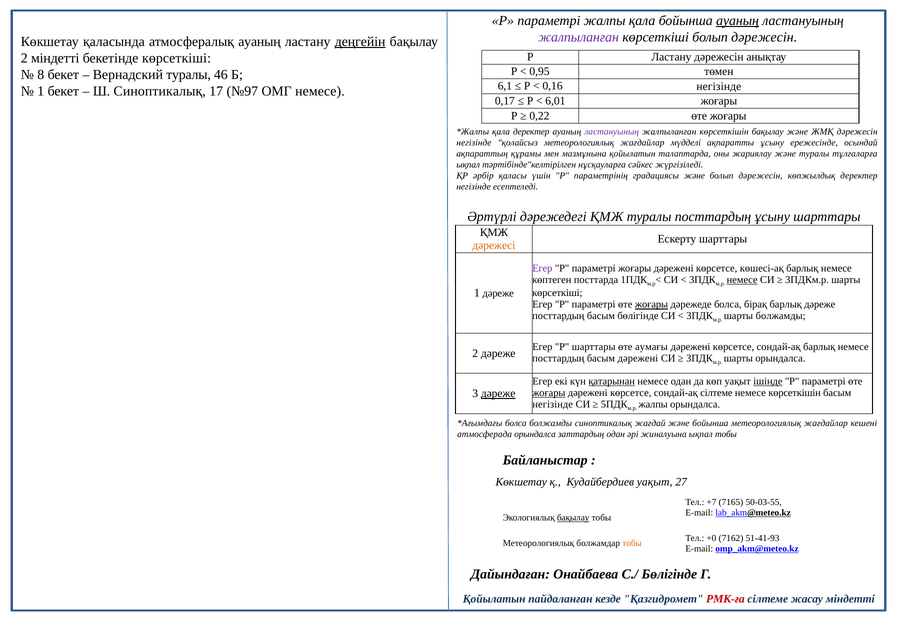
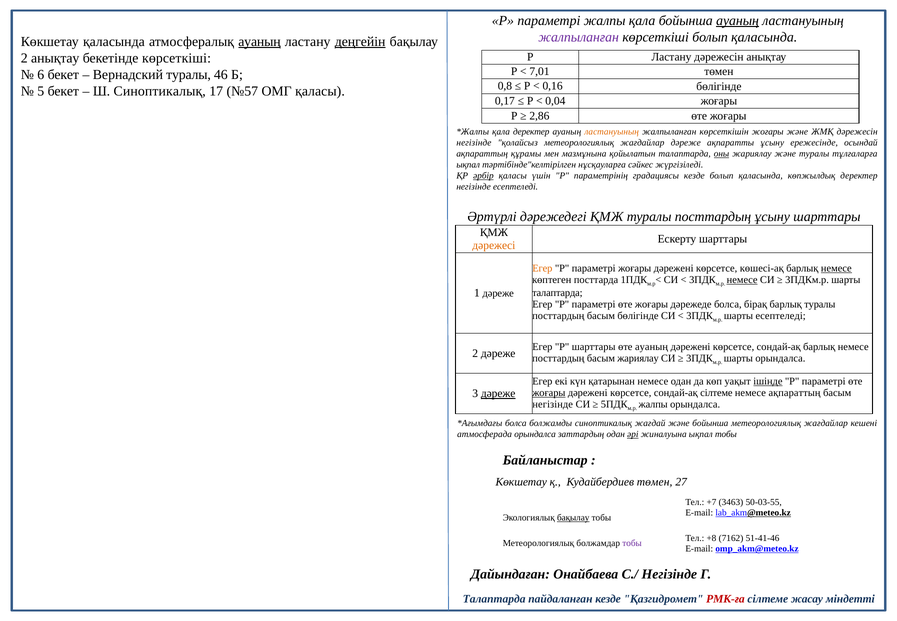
көрсеткіші болып дәрежесін: дәрежесін -> қаласында (764, 37)
ауаның underline: none -> present (259, 41)
2 міндетті: міндетті -> анықтау (55, 58)
0,95: 0,95 -> 7,01 (540, 71)
8: 8 -> 6 (41, 75)
6,1: 6,1 -> 0,8 (505, 86)
0,16 негізінде: негізінде -> бөлігінде (719, 86)
1: 1 -> 5 (41, 91)
№97: №97 -> №57 (242, 91)
ОМГ немесе: немесе -> қаласы (320, 91)
6,01: 6,01 -> 0,04 (555, 101)
0,22: 0,22 -> 2,86 (539, 116)
ластануының colour: purple -> orange (612, 132)
көрсеткішін бақылау: бақылау -> жоғары (768, 132)
жағдайлар мүдделі: мүдделі -> дәреже (686, 143)
оны underline: none -> present (721, 154)
әрбір underline: none -> present (483, 176)
градациясы және: және -> кезде (694, 176)
дәрежесін: дәрежесін -> қаласында (761, 176)
Егер colour: purple -> orange (542, 268)
немесе underline: none -> present (836, 268)
көрсеткіші: көрсеткіші -> талаптарда (557, 293)
жоғары underline: present -> none (652, 305)
барлық дәреже: дәреже -> туралы (820, 305)
шарты болжамды: болжамды -> есептеледі (781, 316)
өте аумағы: аумағы -> ауаның (651, 347)
басым дәрежені: дәрежені -> жариялау (638, 358)
қатарынан underline: present -> none (612, 381)
немесе көрсеткішін: көрсеткішін -> ақпараттың (795, 393)
әрі underline: none -> present (633, 434)
Кудайбердиев уақыт: уақыт -> төмен (655, 482)
7165: 7165 -> 3463 (731, 502)
+0: +0 -> +8 (711, 538)
51-41-93: 51-41-93 -> 51-41-46 (763, 538)
тобы colour: orange -> purple (632, 543)
С./ Бөлігінде: Бөлігінде -> Негізінде (669, 574)
Қойылатын: Қойылатын -> Талаптарда (494, 599)
